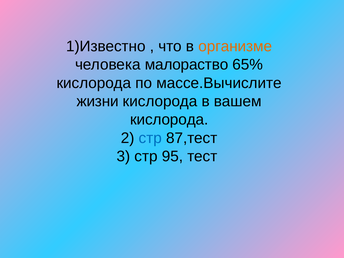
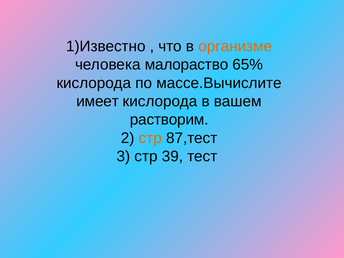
жизни: жизни -> имеет (98, 101)
кислорода: кислорода -> растворим (169, 120)
стр colour: blue -> orange (150, 138)
95: 95 -> 39 (172, 156)
